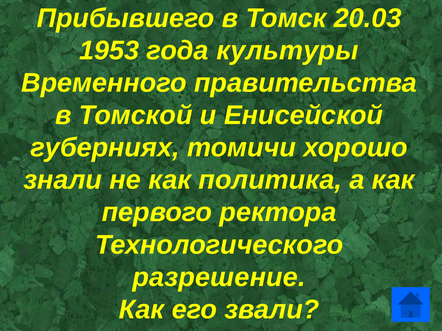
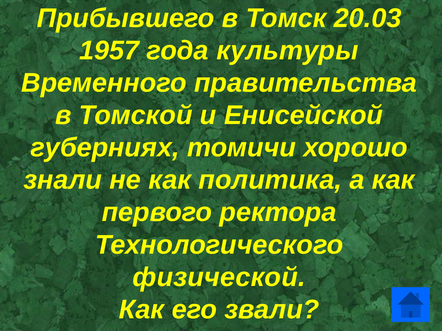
1953: 1953 -> 1957 (109, 51)
разрешение: разрешение -> физической (219, 278)
